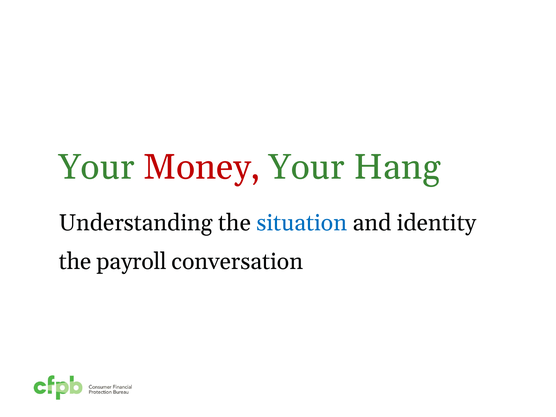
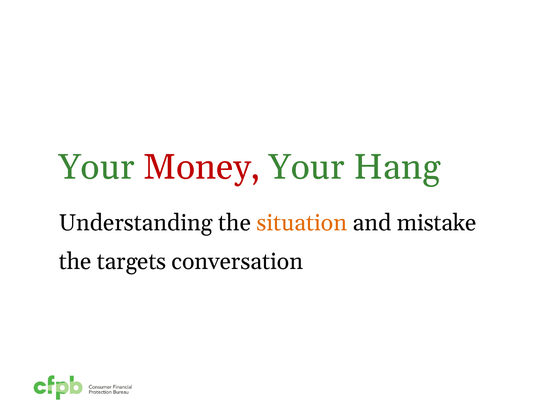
situation colour: blue -> orange (302, 223)
identity: identity -> mistake (437, 223)
payroll: payroll -> targets (132, 262)
